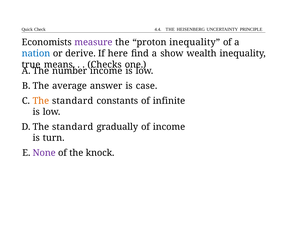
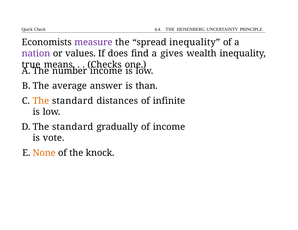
proton: proton -> spread (149, 42)
nation colour: blue -> purple (36, 54)
derive: derive -> values (80, 54)
here: here -> does (118, 54)
show: show -> gives (172, 54)
case: case -> than (147, 86)
constants: constants -> distances (117, 101)
turn: turn -> vote (54, 138)
None colour: purple -> orange (44, 153)
